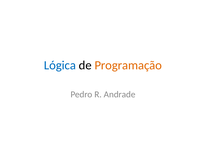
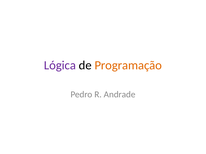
Lógica colour: blue -> purple (60, 65)
